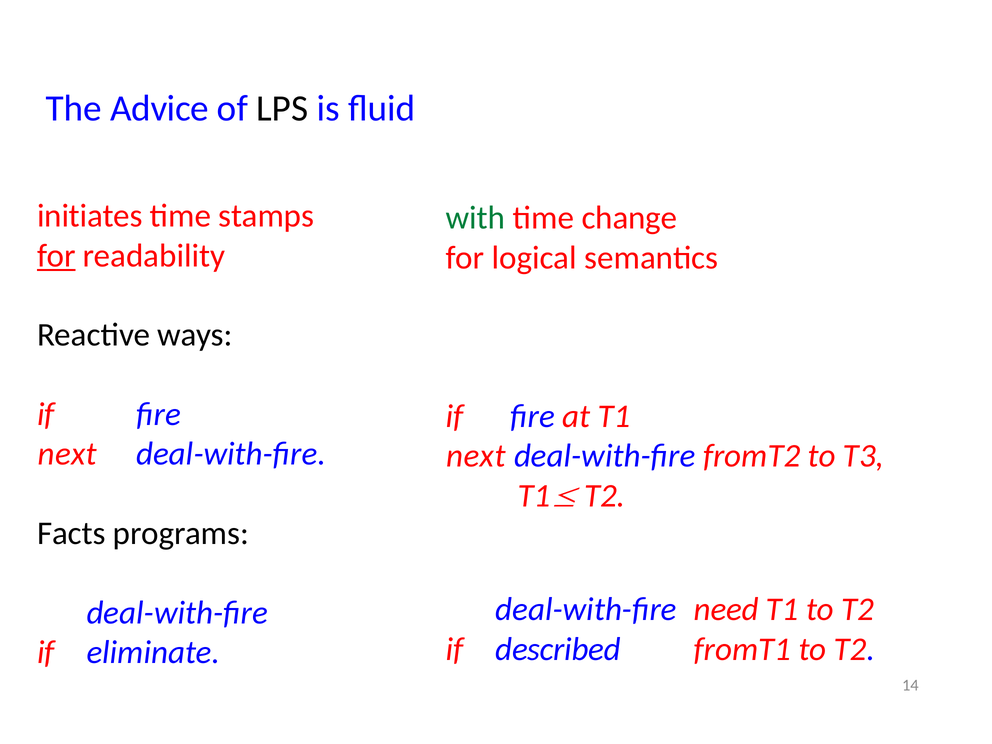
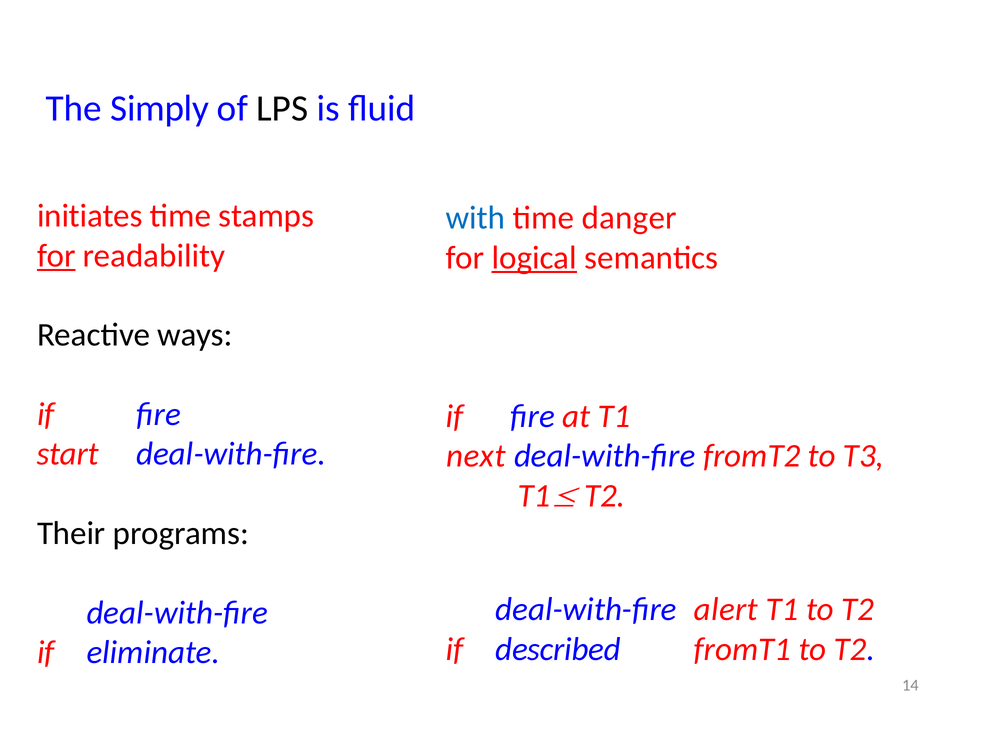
Advice: Advice -> Simply (160, 108)
with colour: green -> blue (476, 218)
change: change -> danger (629, 218)
logical underline: none -> present (534, 258)
next: next -> start (68, 454)
Facts: Facts -> Their (71, 533)
need: need -> alert (726, 610)
